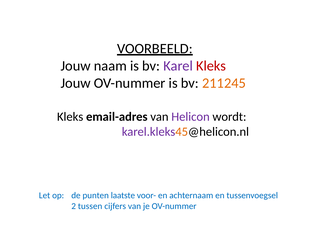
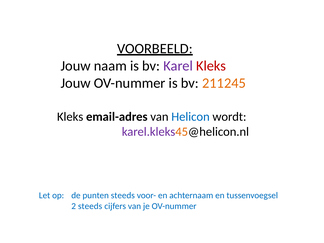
Helicon colour: purple -> blue (191, 117)
punten laatste: laatste -> steeds (123, 195)
2 tussen: tussen -> steeds (90, 206)
